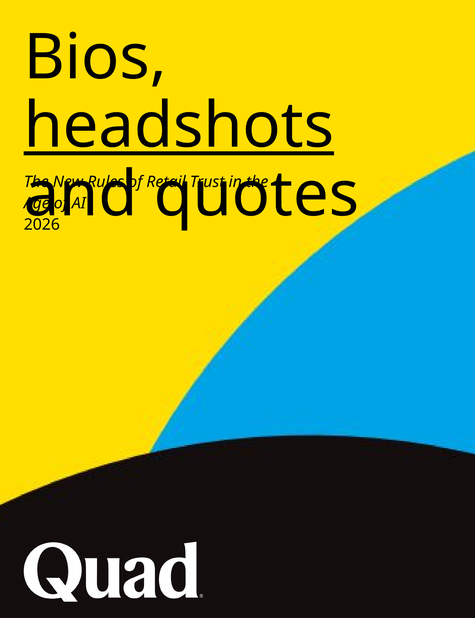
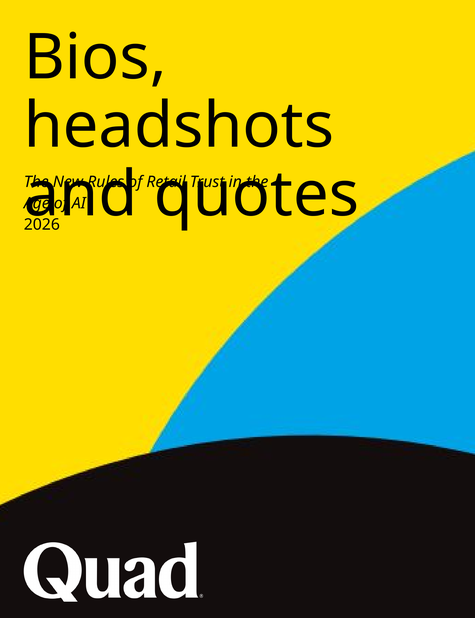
headshots underline: present -> none (179, 126)
